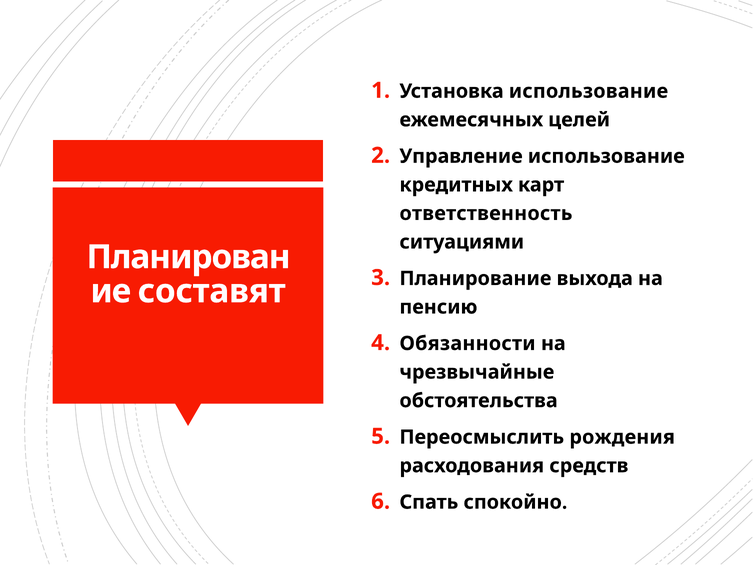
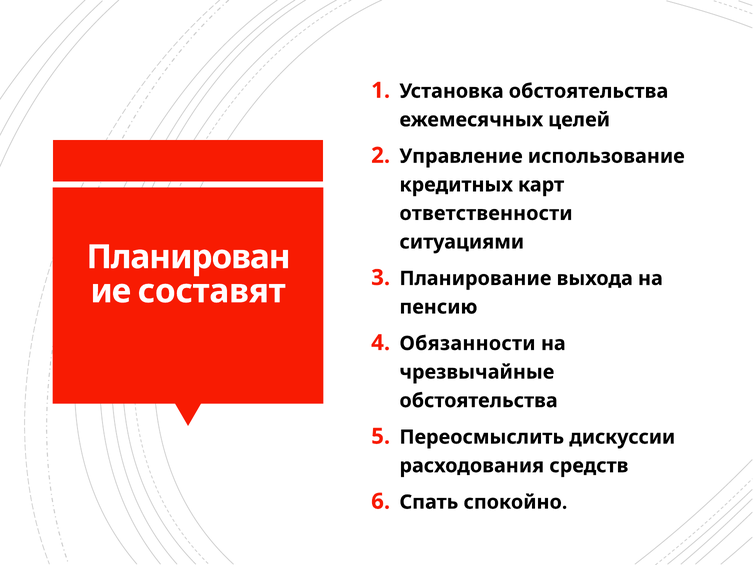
Установка использование: использование -> обстоятельства (589, 91)
ответственность: ответственность -> ответственности (486, 213)
рождения: рождения -> дискуссии (622, 437)
